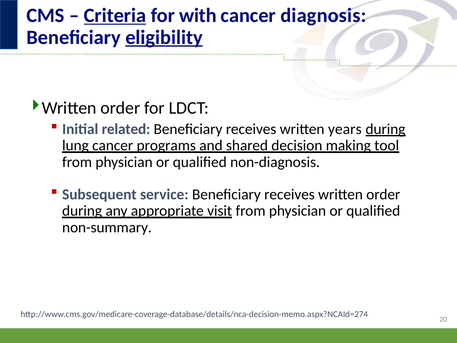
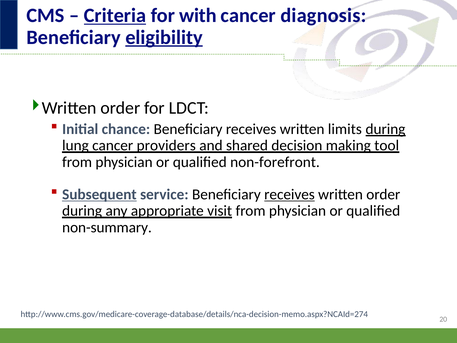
related: related -> chance (126, 129)
years: years -> limits (345, 129)
programs: programs -> providers (166, 145)
non-diagnosis: non-diagnosis -> non-forefront (275, 162)
Subsequent underline: none -> present (99, 194)
receives underline: none -> present (289, 194)
